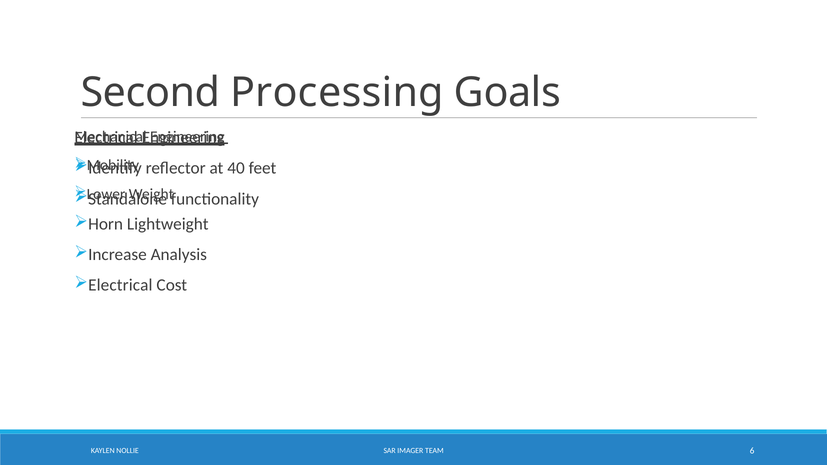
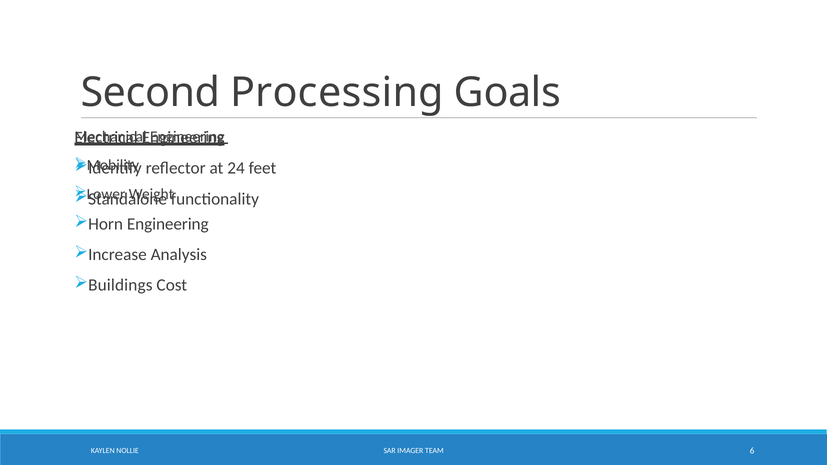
40: 40 -> 24 (236, 168)
Horn Lightweight: Lightweight -> Engineering (168, 224)
Electrical: Electrical -> Buildings (120, 285)
